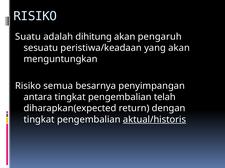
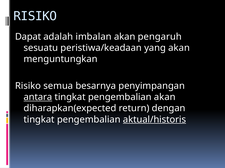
Suatu: Suatu -> Dapat (28, 37)
dihitung: dihitung -> imbalan (94, 37)
antara underline: none -> present (38, 97)
pengembalian telah: telah -> akan (165, 97)
